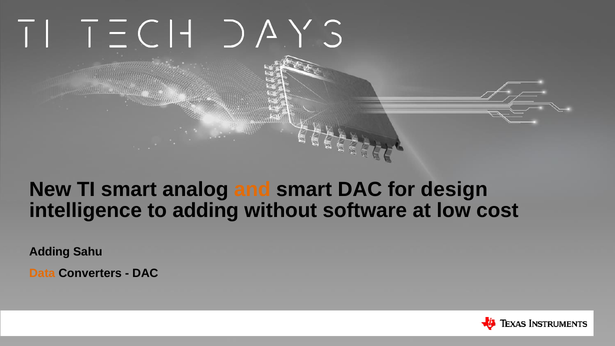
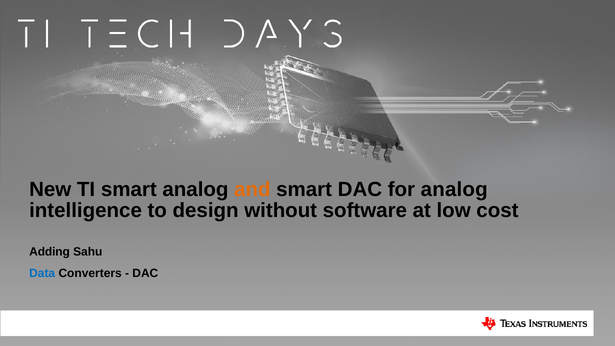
for design: design -> analog (454, 189)
to adding: adding -> design (206, 210)
Data colour: orange -> blue (42, 273)
